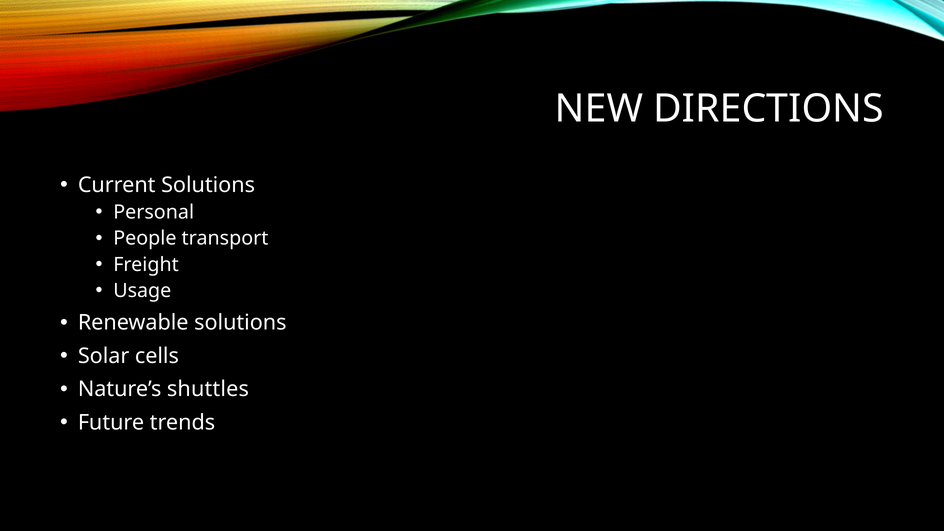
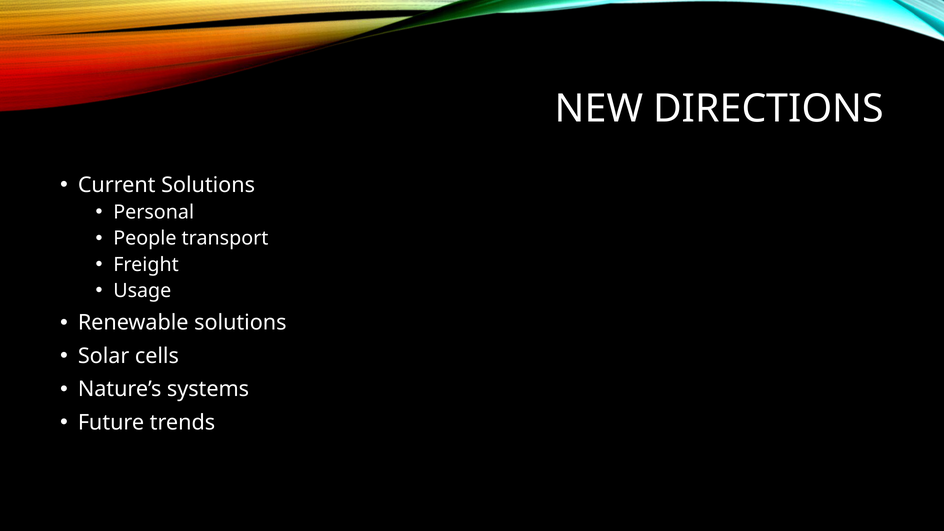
shuttles: shuttles -> systems (208, 389)
